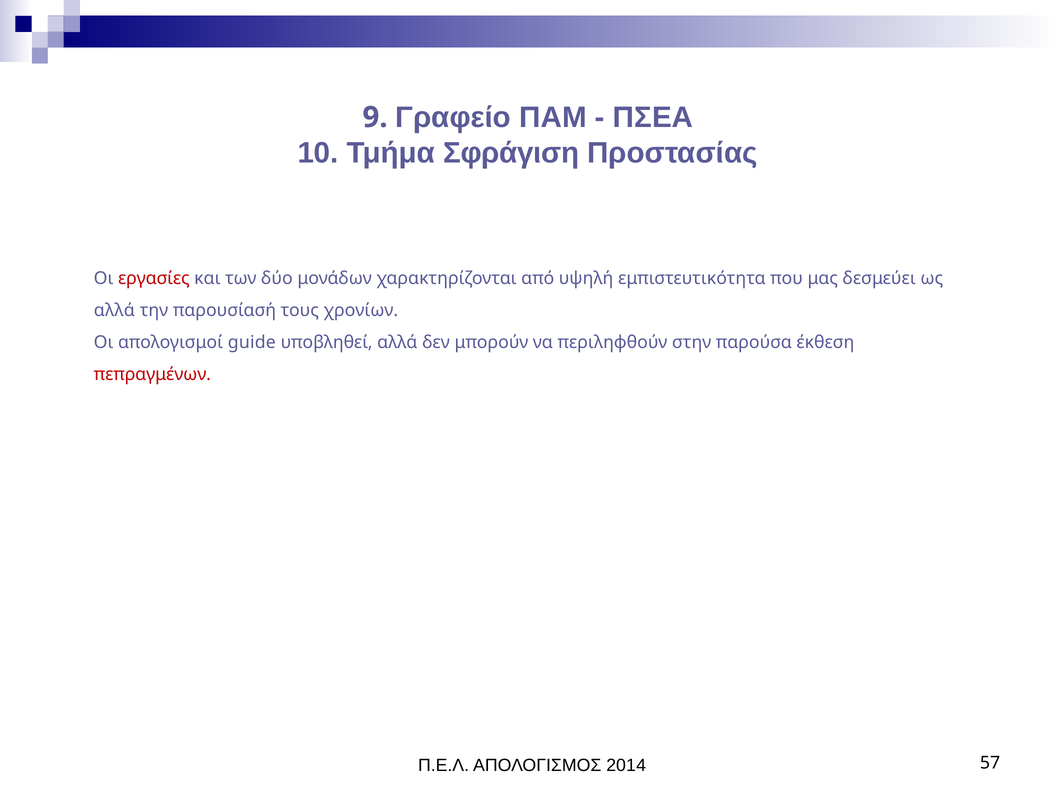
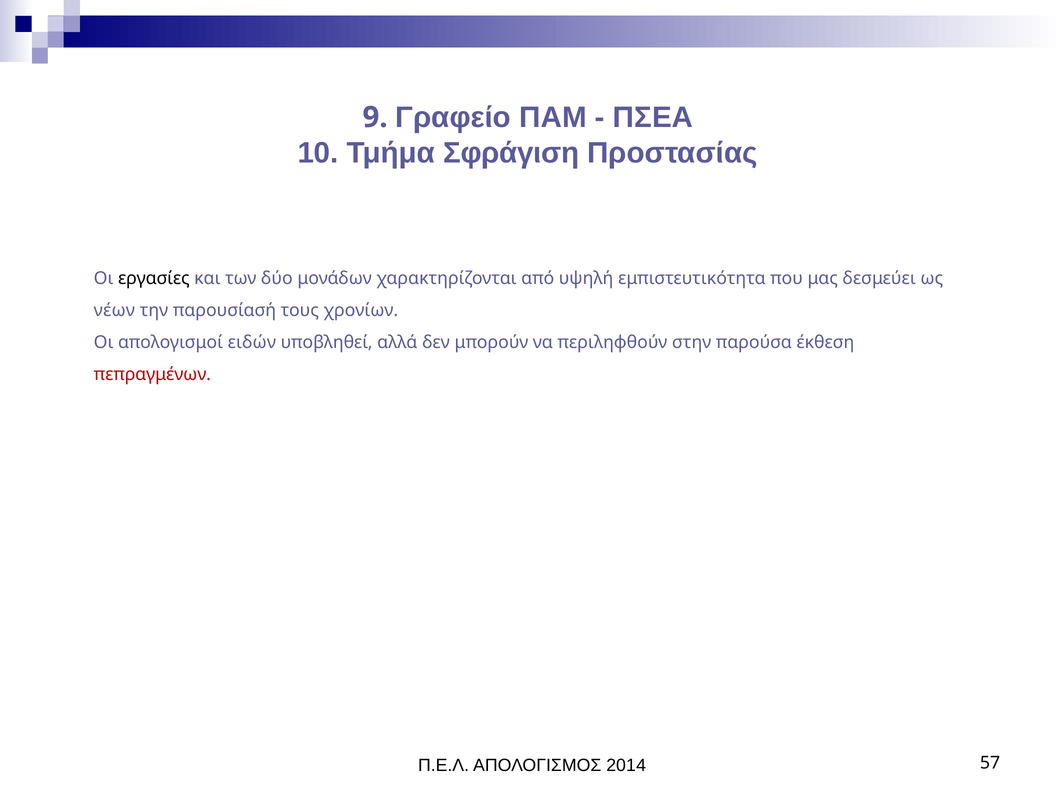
εργασίες colour: red -> black (154, 279)
αλλά: αλλά -> νέων (114, 310)
guide: guide -> ειδών (252, 342)
